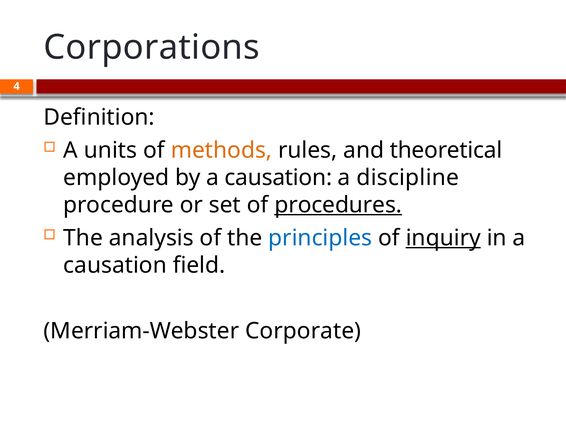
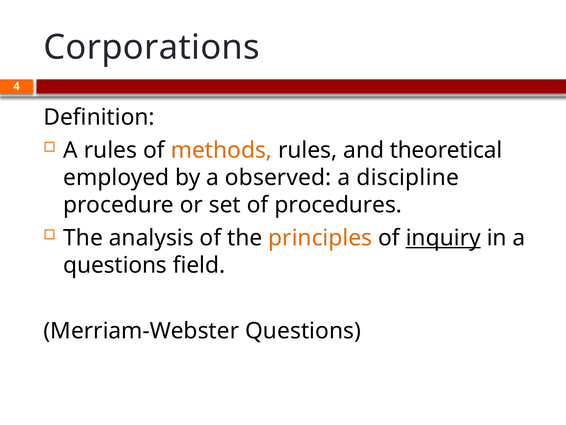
A units: units -> rules (110, 150)
by a causation: causation -> observed (278, 177)
procedures underline: present -> none (338, 205)
principles colour: blue -> orange (320, 238)
causation: causation -> questions (115, 265)
Merriam-Webster Corporate: Corporate -> Questions (303, 331)
